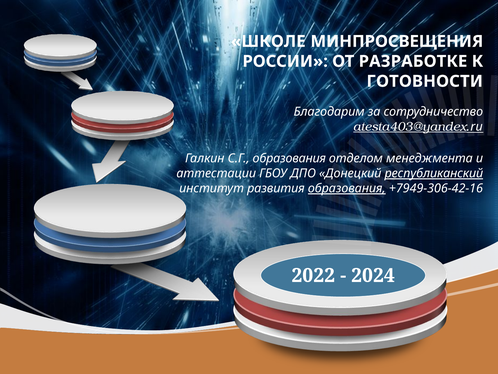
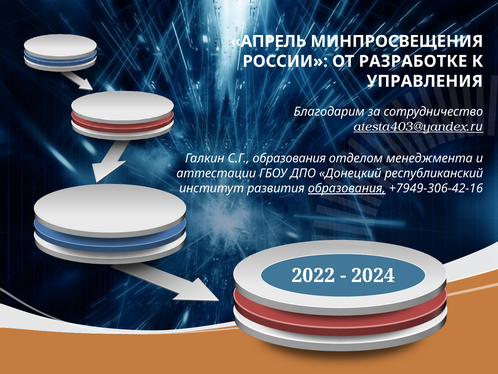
ШКОЛЕ: ШКОЛЕ -> АПРЕЛЬ (268, 41)
ГОТОВНОСТИ: ГОТОВНОСТИ -> УПРАВЛЕНИЯ (425, 81)
республиканский underline: present -> none (434, 173)
